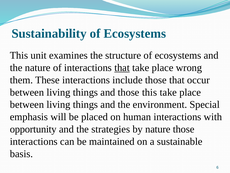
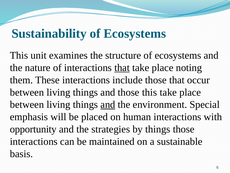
wrong: wrong -> noting (189, 67)
and underline: none -> present (108, 104)
by nature: nature -> things (158, 129)
